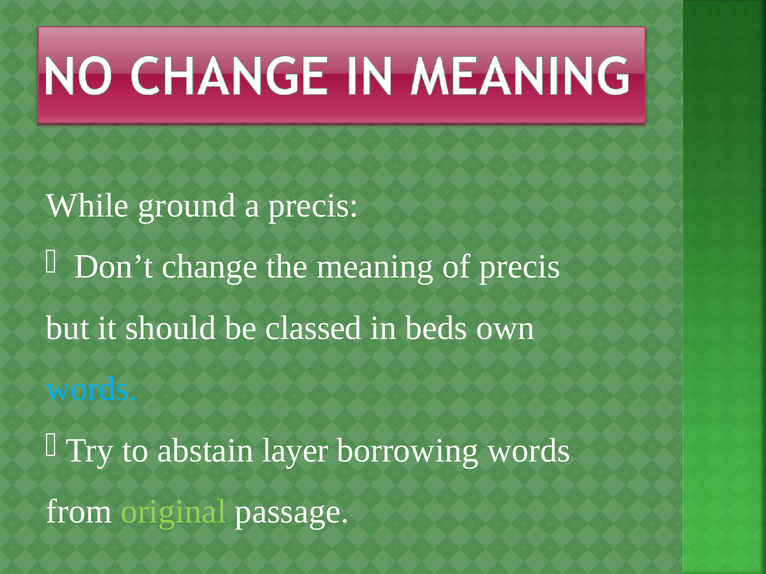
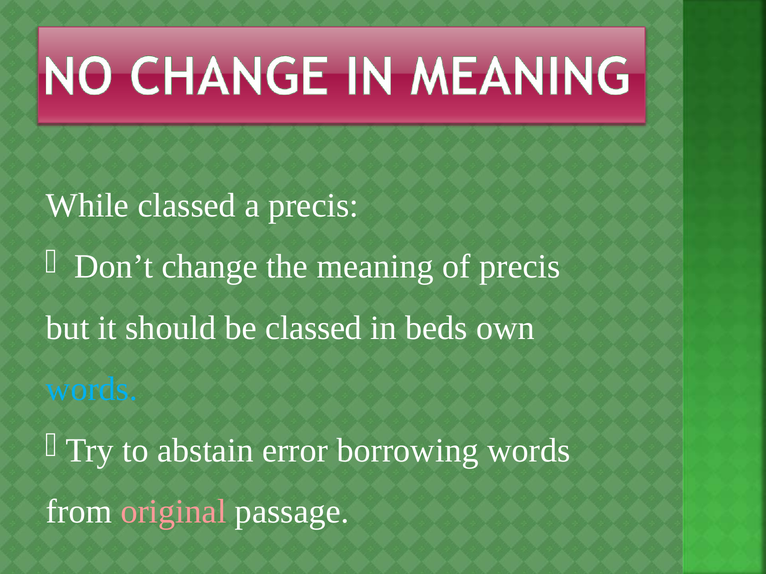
While ground: ground -> classed (187, 206)
layer: layer -> error (295, 451)
original colour: light green -> pink (174, 512)
